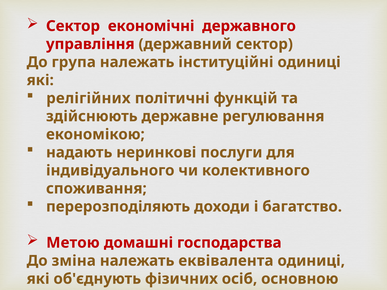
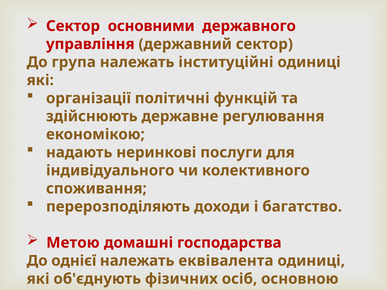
економічні: економічні -> основними (151, 26)
релігійних: релігійних -> організації (88, 98)
зміна: зміна -> однієї (74, 261)
